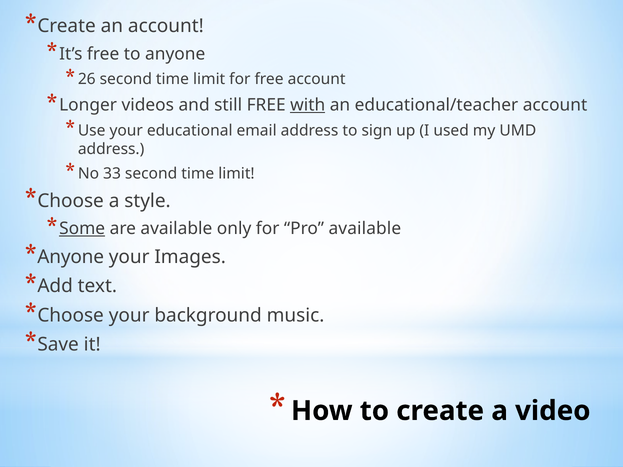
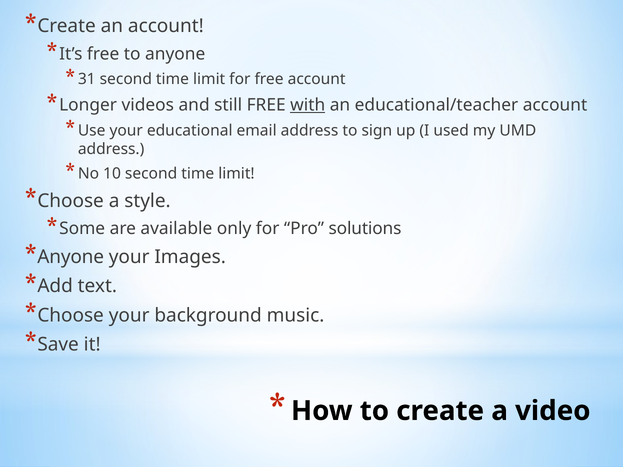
26: 26 -> 31 (87, 79)
33: 33 -> 10 (112, 174)
Some underline: present -> none (82, 229)
Pro available: available -> solutions (365, 229)
